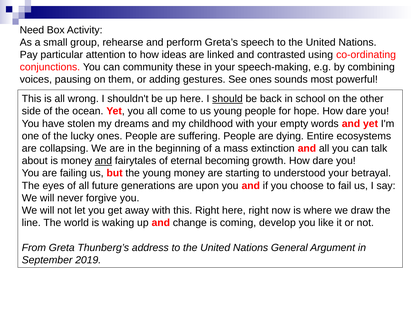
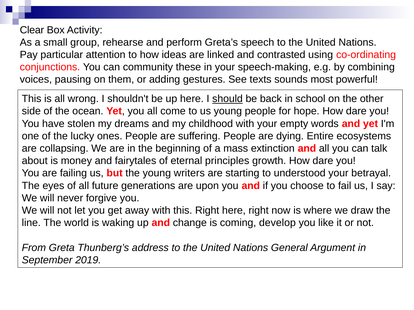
Need: Need -> Clear (32, 30)
See ones: ones -> texts (261, 80)
and underline: present -> none (103, 161)
becoming: becoming -> principles (227, 161)
young money: money -> writers (189, 174)
